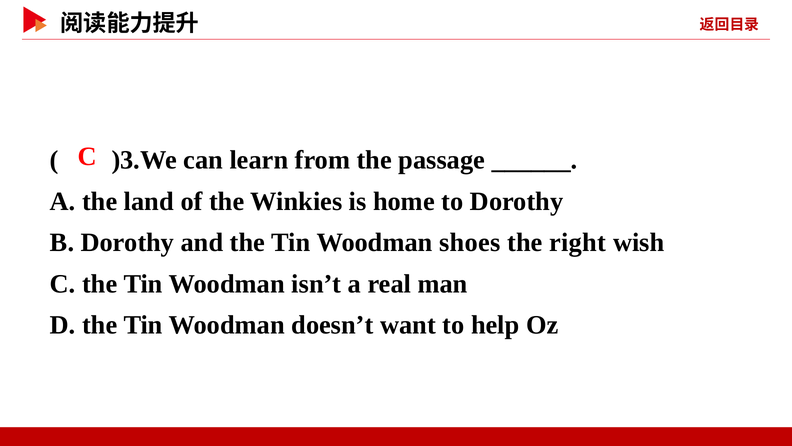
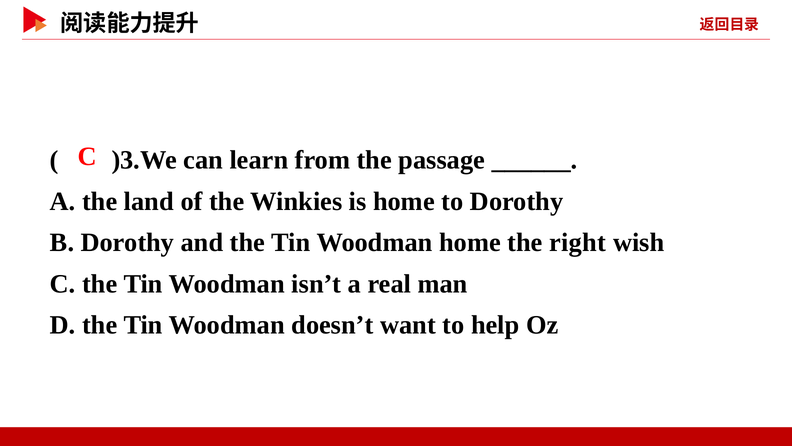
Woodman shoes: shoes -> home (470, 242)
